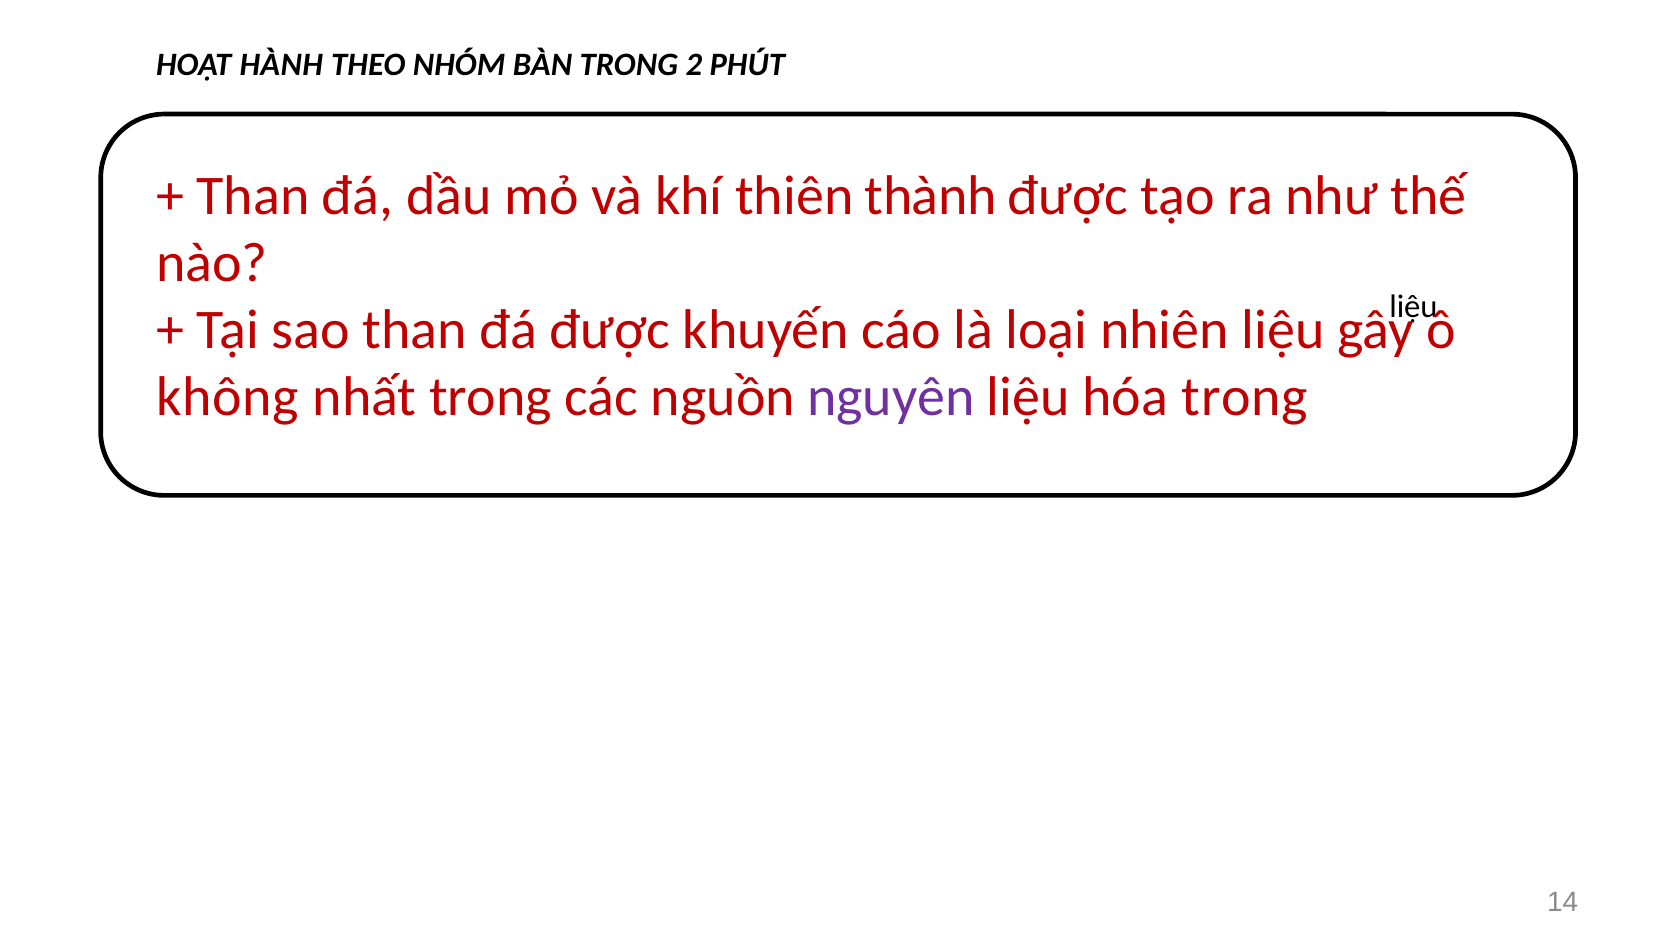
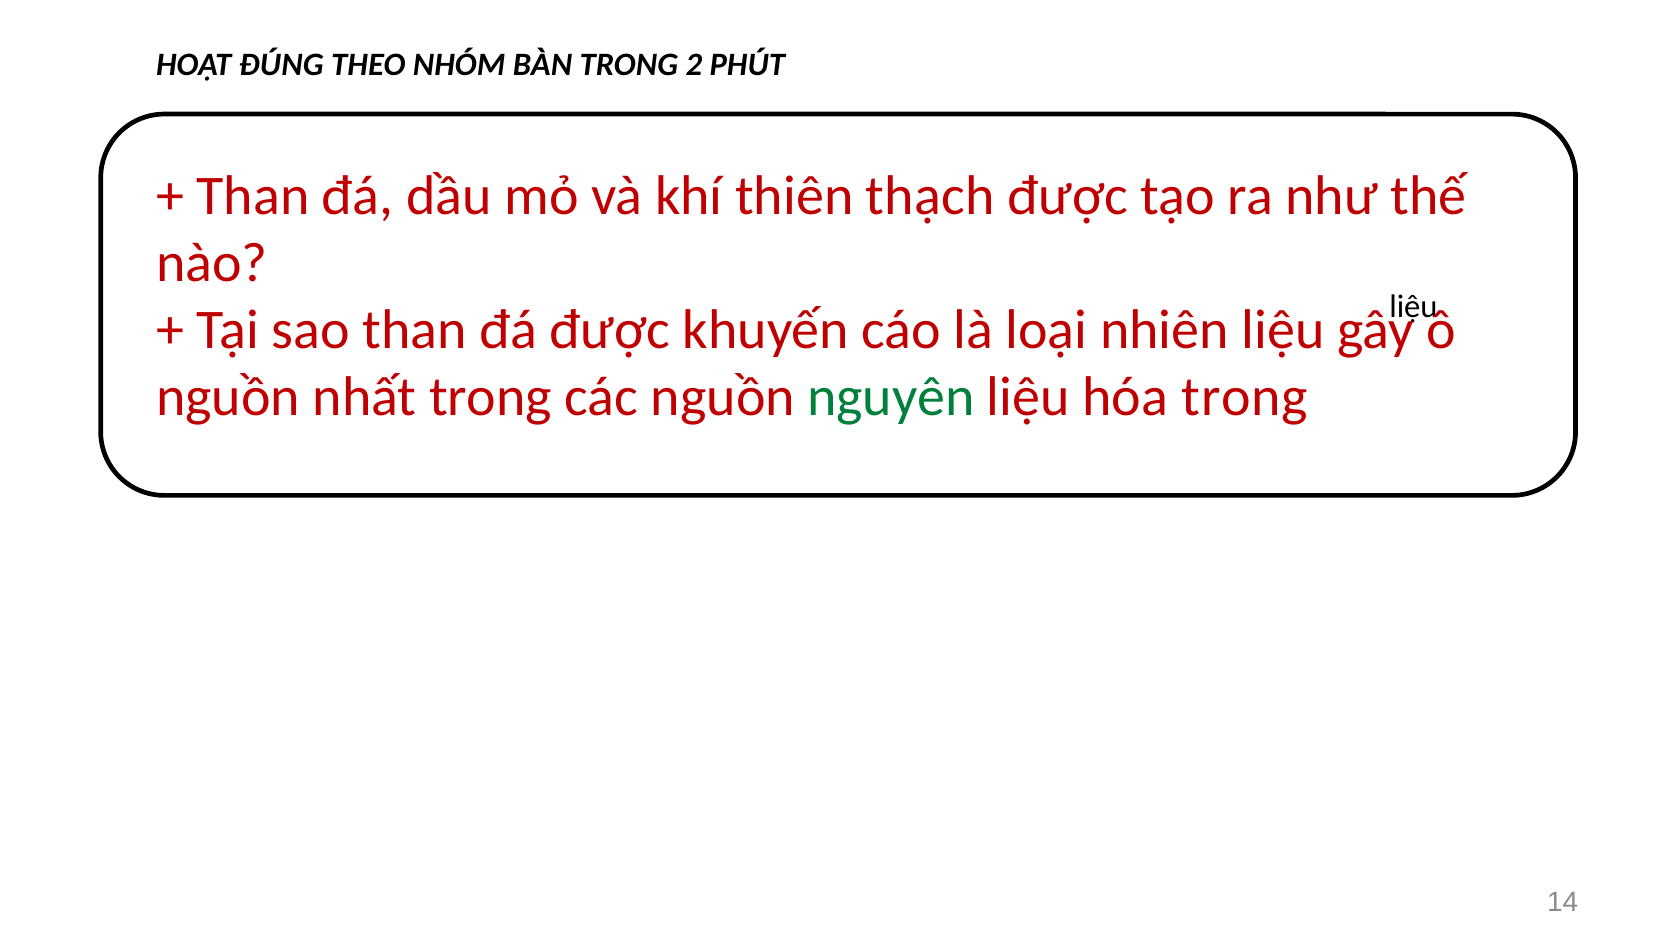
HÀNH: HÀNH -> ĐÚNG (281, 65)
thành: thành -> thạch (930, 196)
không: không -> nguồn (228, 398)
nguyên colour: purple -> green (891, 398)
